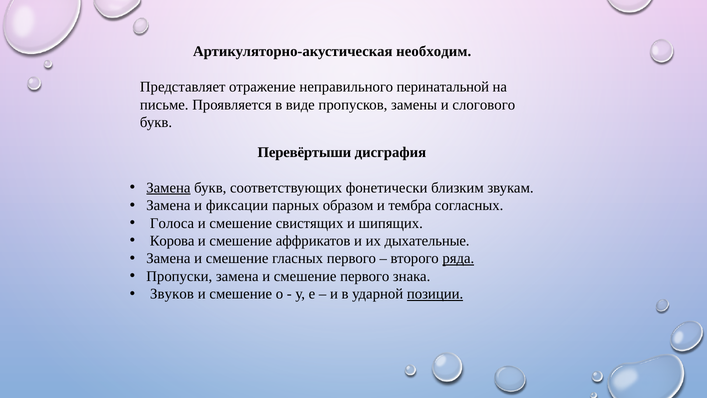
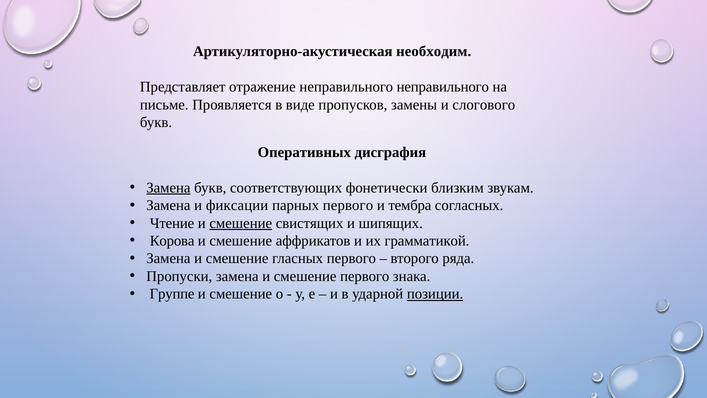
неправильного перинатальной: перинатальной -> неправильного (443, 87)
Перевёртыши: Перевёртыши -> Оперативных (304, 152)
парных образом: образом -> первого (348, 205)
Голоса: Голоса -> Чтение (172, 223)
смешение underline: none -> present (241, 223)
дыхательные: дыхательные -> грамматикой (427, 241)
ряда underline: present -> none (458, 258)
Звуков: Звуков -> Группе (172, 294)
